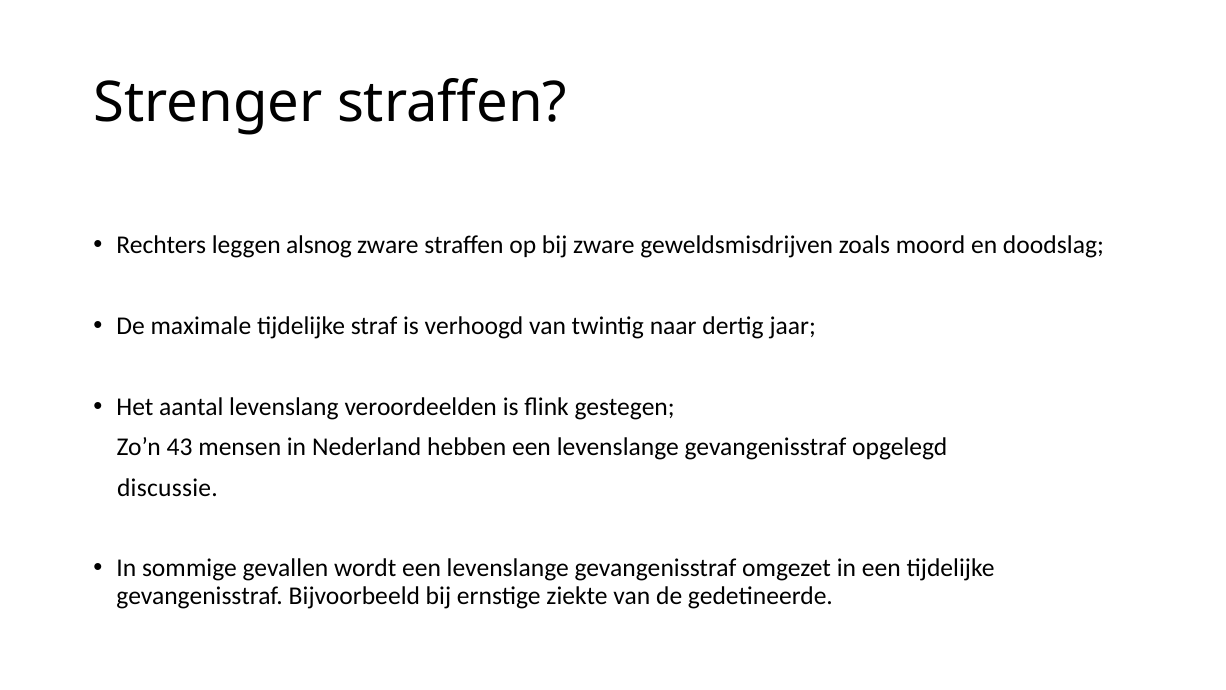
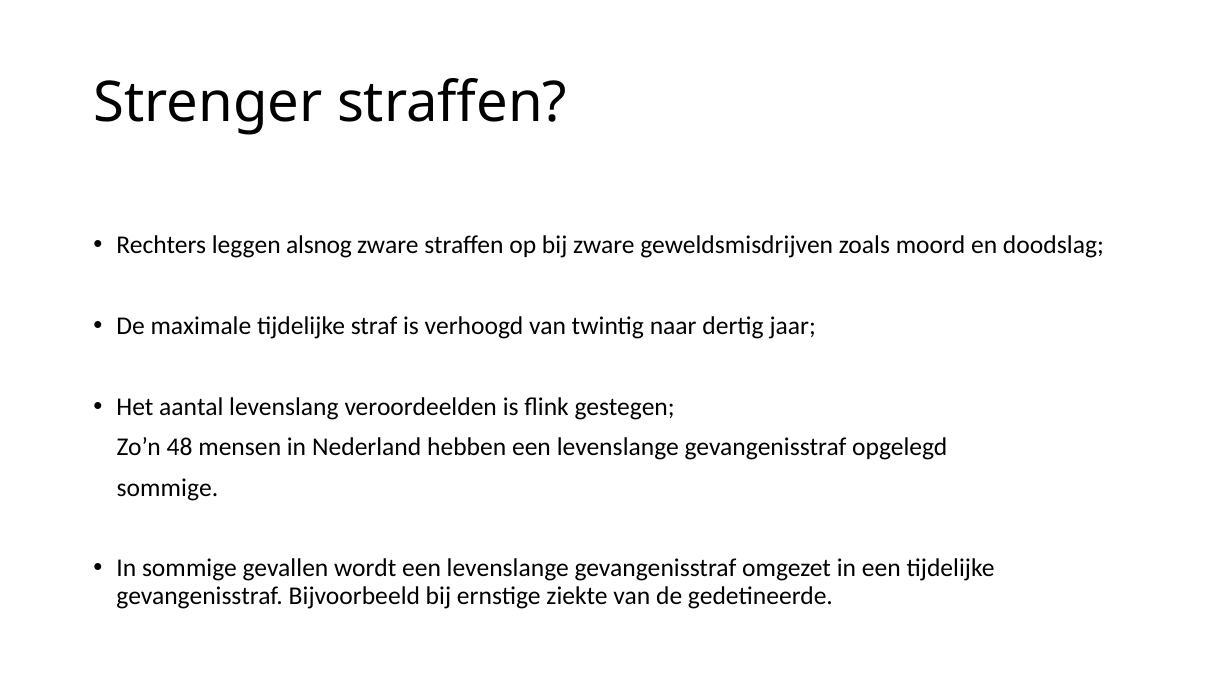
43: 43 -> 48 (180, 447)
discussie: discussie -> sommige (167, 487)
